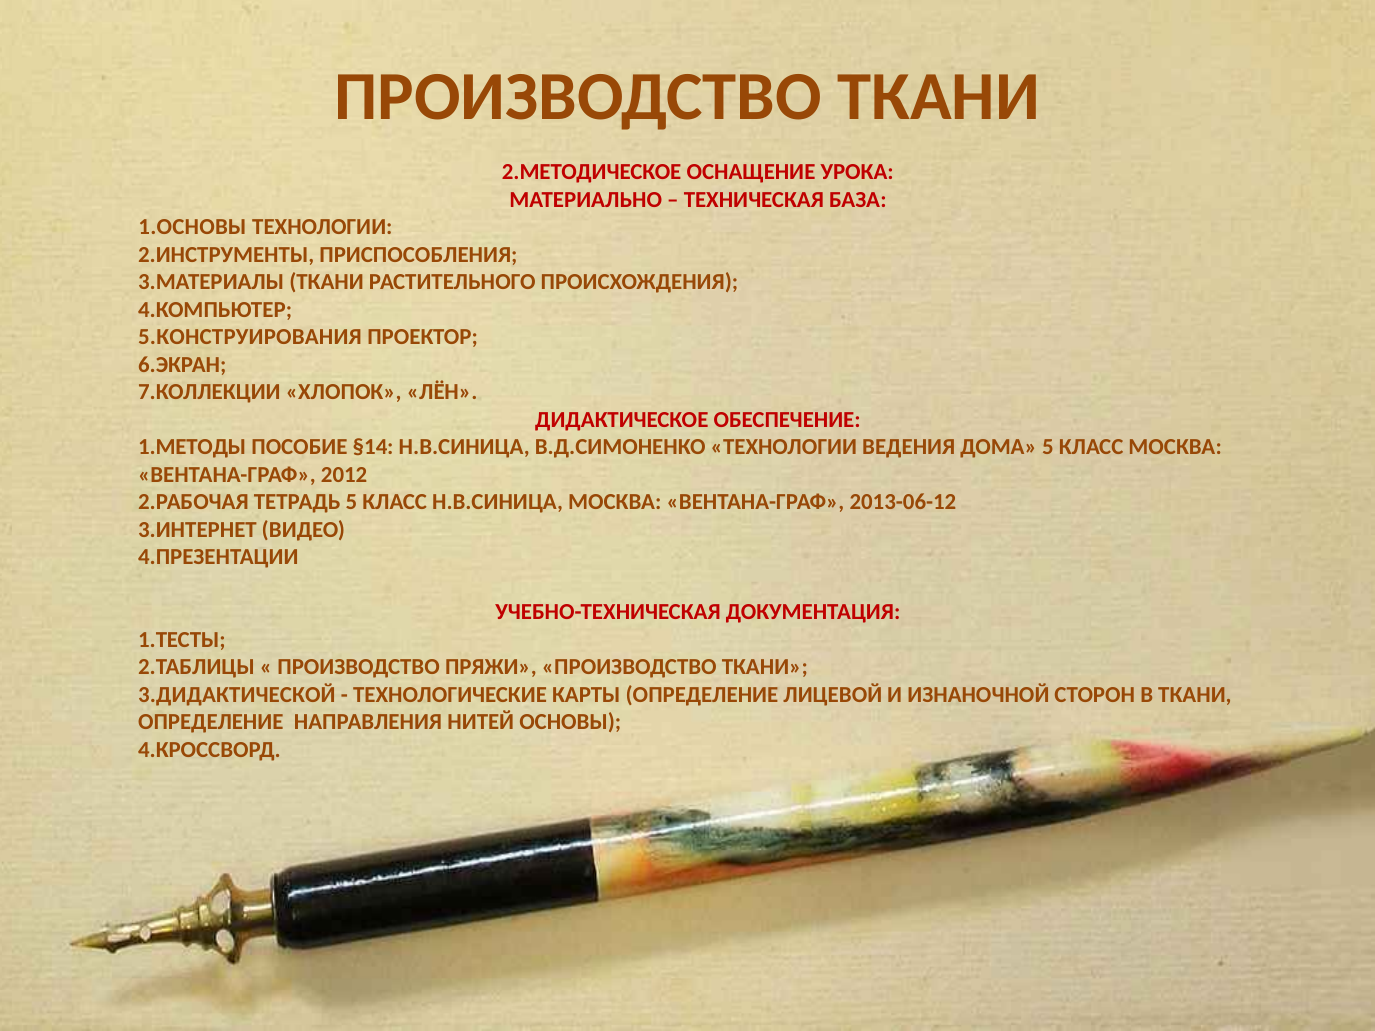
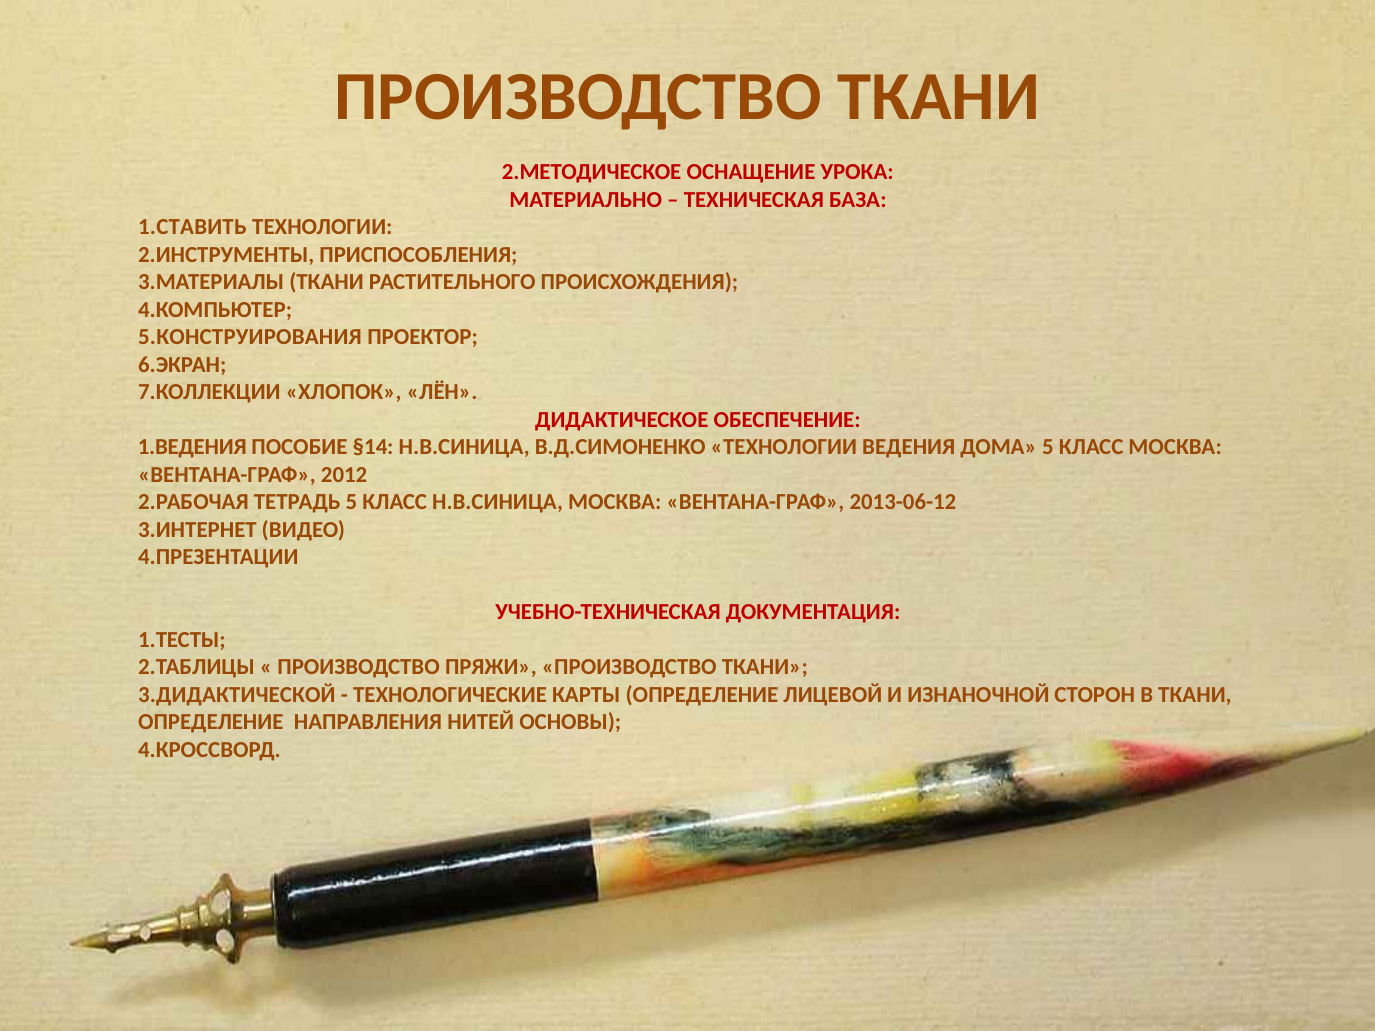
1.ОСНОВЫ: 1.ОСНОВЫ -> 1.СТАВИТЬ (192, 227)
1.МЕТОДЫ: 1.МЕТОДЫ -> 1.ВЕДЕНИЯ (192, 447)
